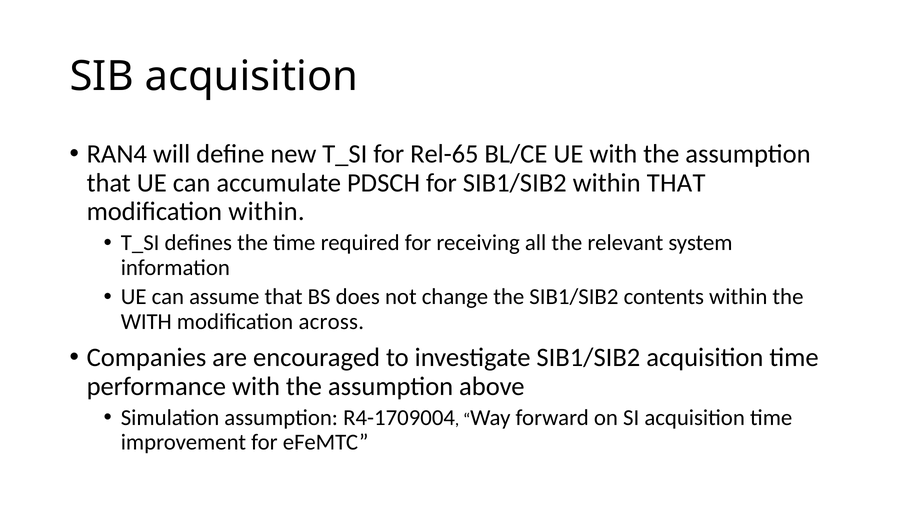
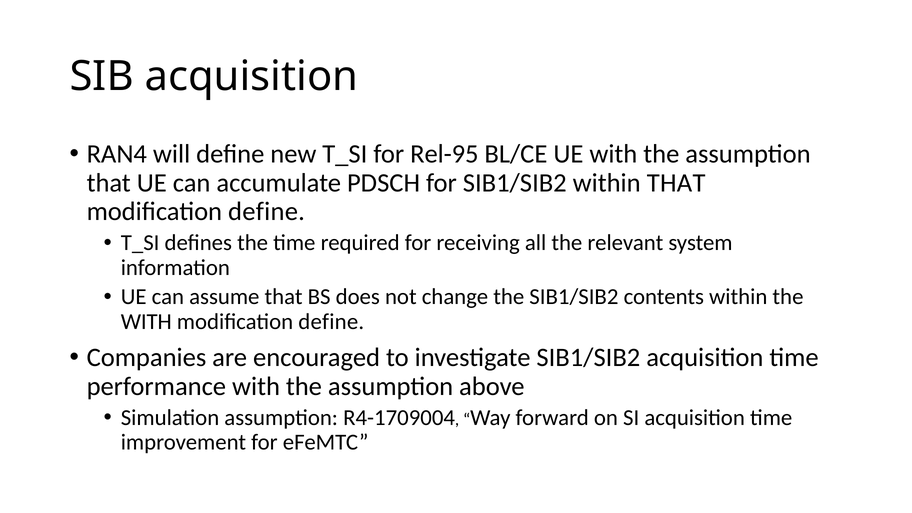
Rel-65: Rel-65 -> Rel-95 (444, 154)
within: within -> define (267, 211)
across: across -> define (331, 322)
